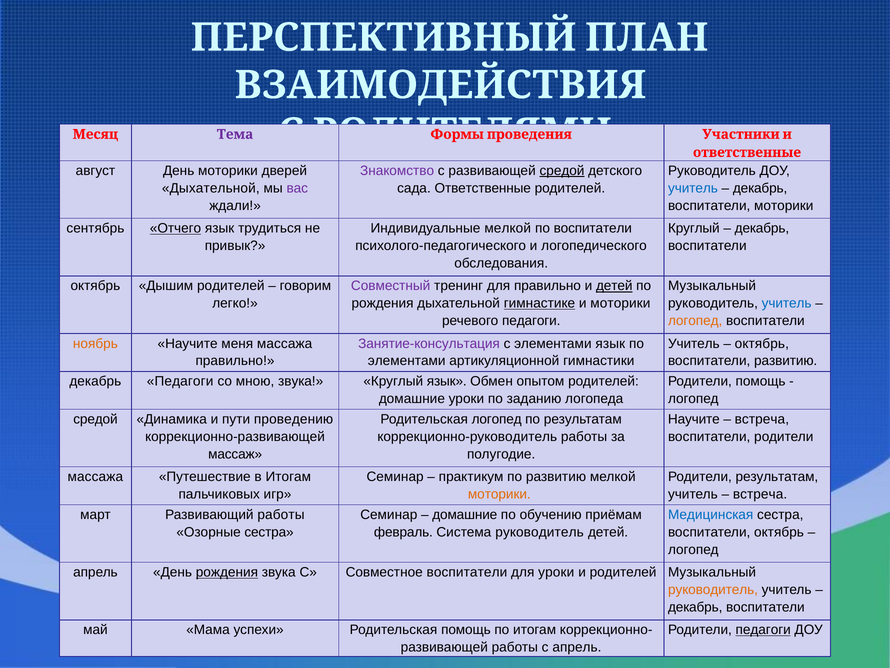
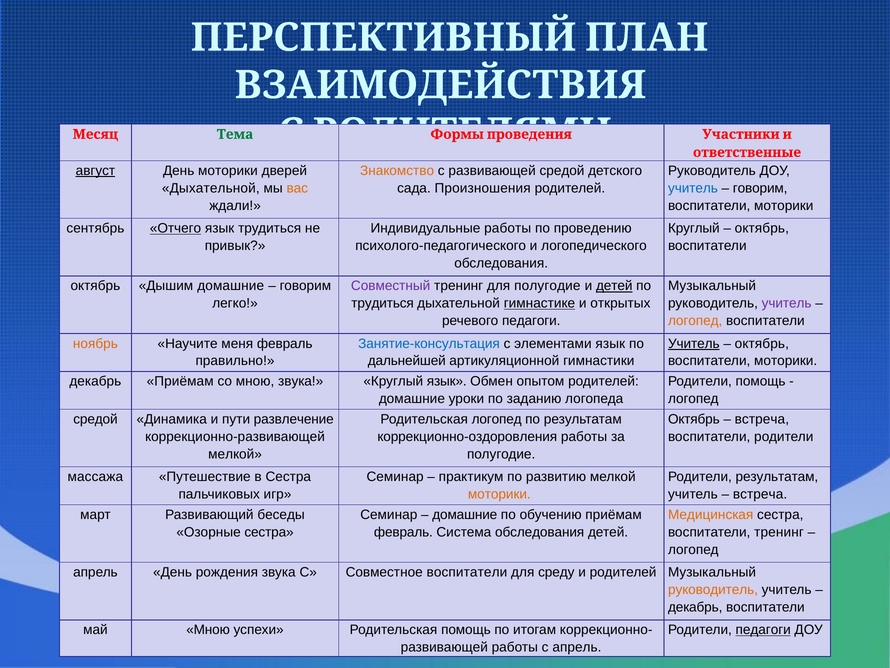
Тема colour: purple -> green (235, 134)
август underline: none -> present (95, 171)
Знакомство colour: purple -> orange (397, 171)
средой underline: present -> none (562, 171)
вас colour: purple -> orange (297, 188)
сада Ответственные: Ответственные -> Произношения (483, 188)
декабрь: декабрь -> говорим (760, 188)
Индивидуальные мелкой: мелкой -> работы (508, 228)
по воспитатели: воспитатели -> проведению (593, 228)
декабрь: декабрь -> октябрь (762, 228)
Дышим родителей: родителей -> домашние (231, 286)
для правильно: правильно -> полугодие (547, 286)
рождения: рождения -> трудиться (383, 303)
и моторики: моторики -> открытых (620, 303)
учитель colour: blue -> purple (787, 303)
меня массажа: массажа -> февраль (285, 343)
Занятие-консультация colour: purple -> blue (429, 343)
Учитель underline: none -> present (694, 343)
элементами: элементами -> дальнейшей (407, 361)
развитию: развитию -> моторики (786, 361)
декабрь Педагоги: Педагоги -> Приёмам (180, 381)
проведению: проведению -> развлечение (294, 419)
Научите: Научите -> Октябрь (694, 419)
коррекционно-руководитель: коррекционно-руководитель -> коррекционно-оздоровления (467, 436)
массаж: массаж -> мелкой (235, 454)
в Итогам: Итогам -> Сестра (288, 477)
Развивающий работы: работы -> беседы (281, 514)
Медицинская colour: blue -> orange (711, 514)
Система руководитель: руководитель -> обследования (540, 532)
октябрь: октябрь -> тренинг (779, 532)
рождения underline: present -> none (227, 572)
для уроки: уроки -> среду (556, 572)
май Мама: Мама -> Мною (208, 629)
